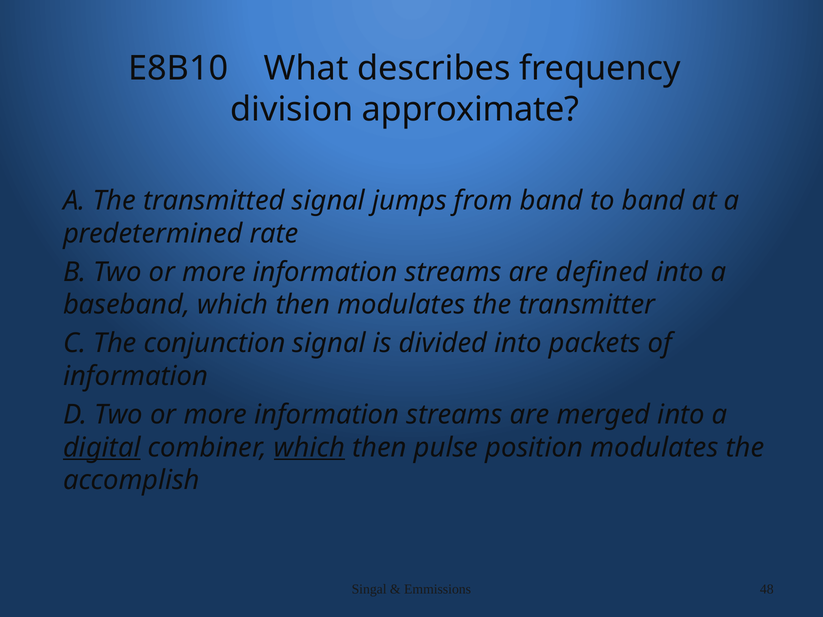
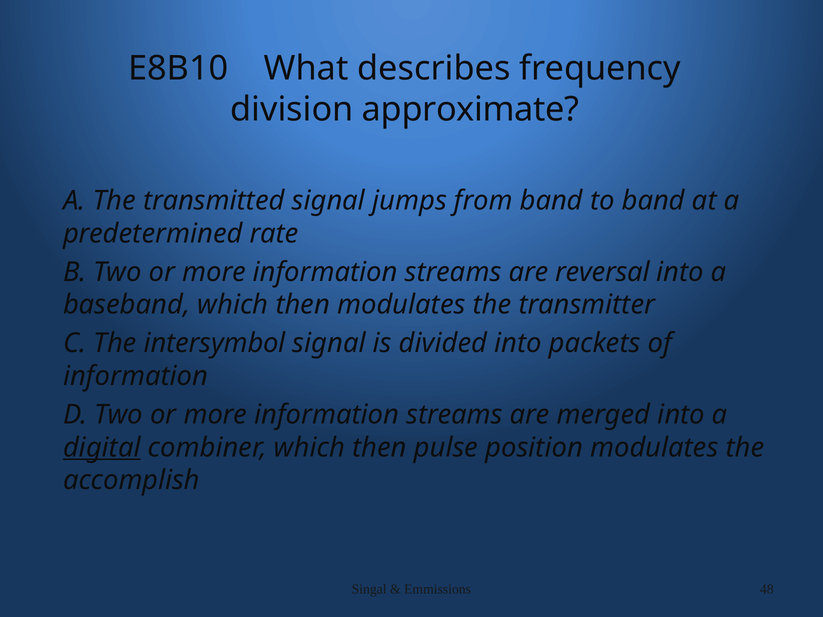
defined: defined -> reversal (602, 272)
conjunction: conjunction -> intersymbol (215, 343)
which underline: present -> none (309, 448)
